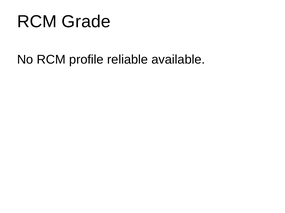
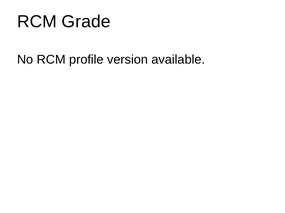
reliable: reliable -> version (128, 60)
